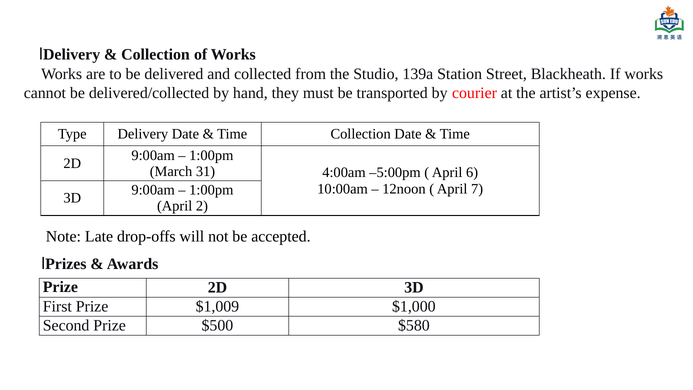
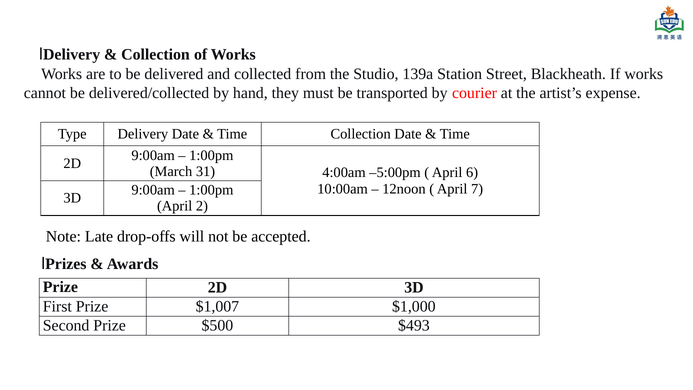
$1,009: $1,009 -> $1,007 (217, 306)
$580: $580 -> $493 (414, 326)
